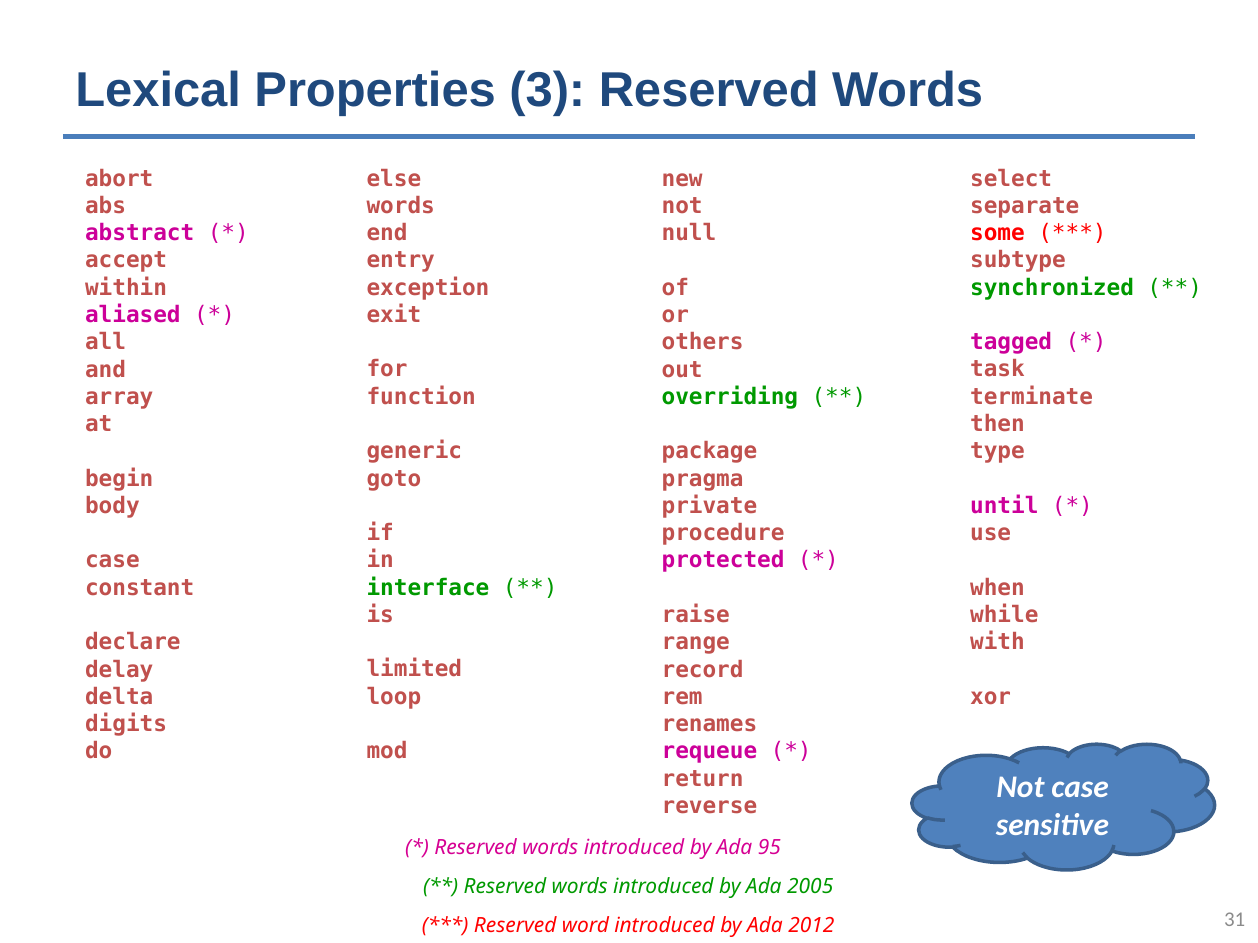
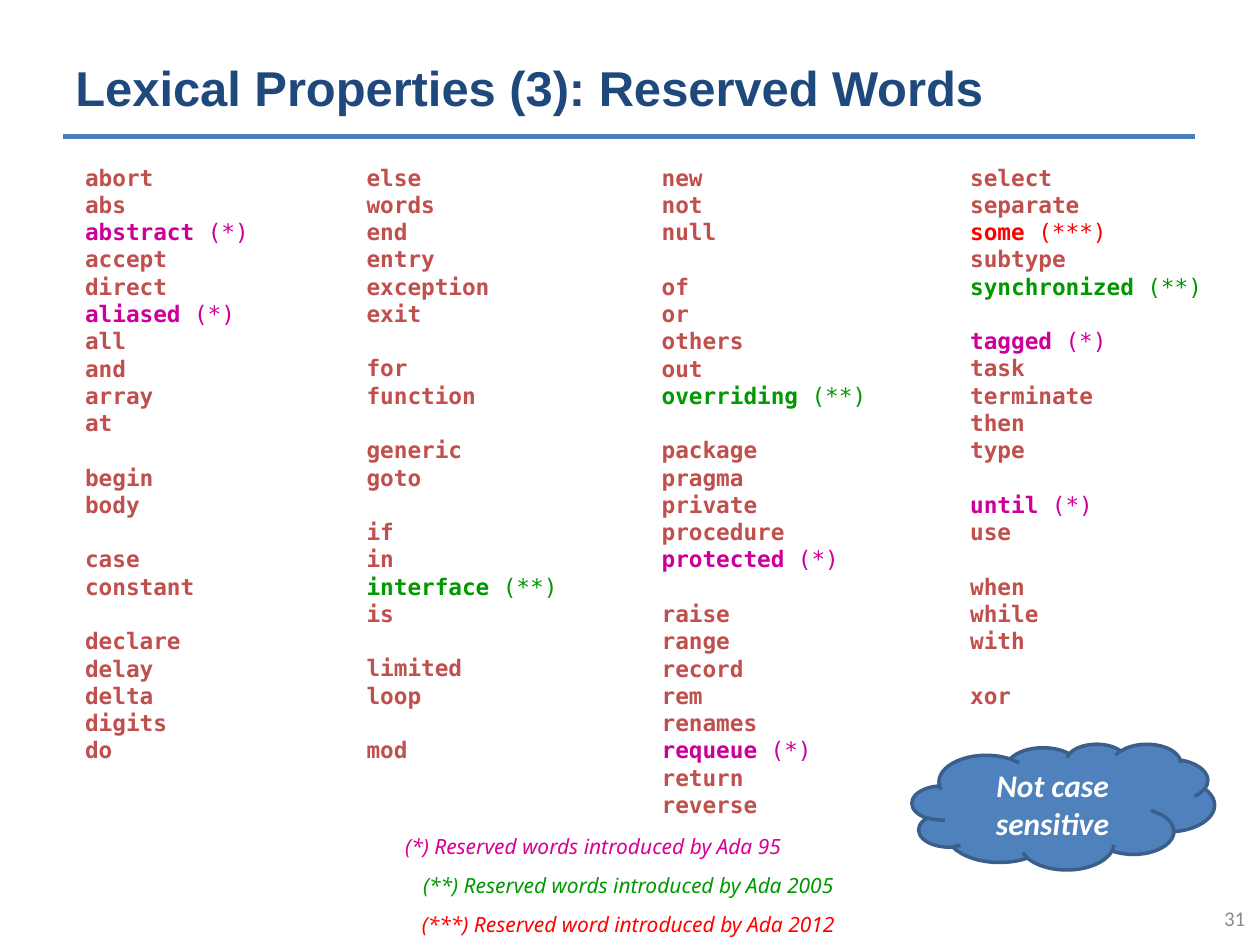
within: within -> direct (126, 288)
